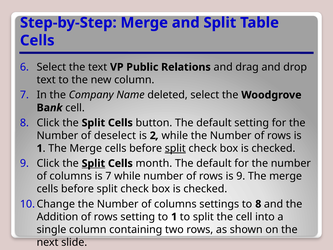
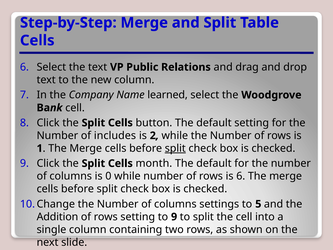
deleted: deleted -> learned (168, 95)
deselect: deselect -> includes (115, 135)
Split underline: present -> none (93, 163)
is 7: 7 -> 0 (108, 176)
is 9: 9 -> 6 (241, 176)
to 8: 8 -> 5 (258, 204)
to 1: 1 -> 9 (174, 217)
